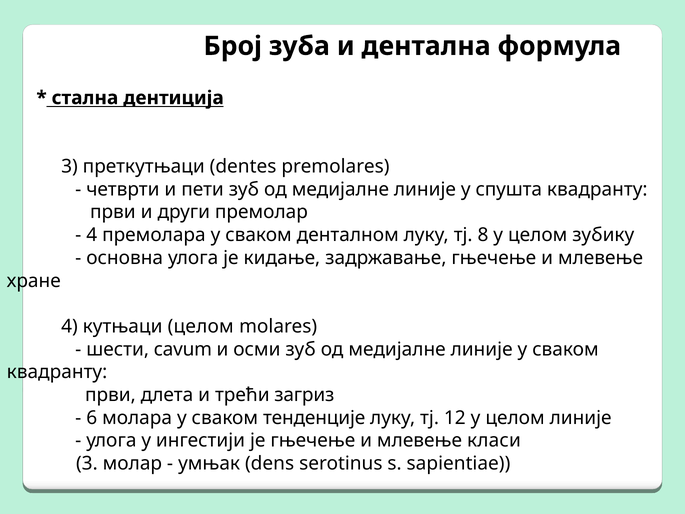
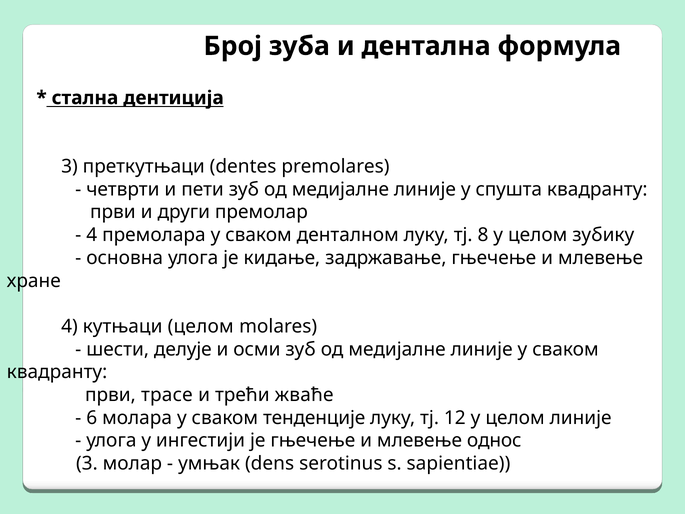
cavum: cavum -> делује (183, 349)
длета: длета -> трасе (167, 395)
загриз: загриз -> жваће (304, 395)
класи: класи -> однос (494, 440)
